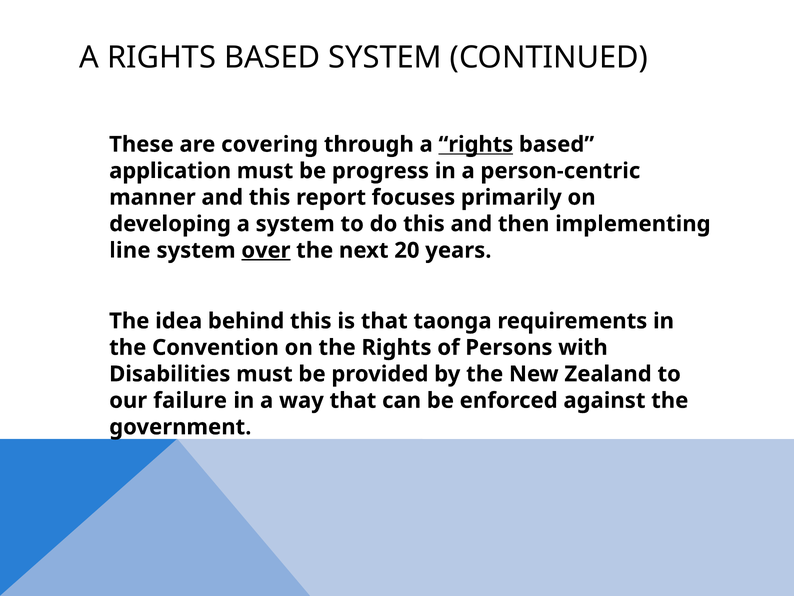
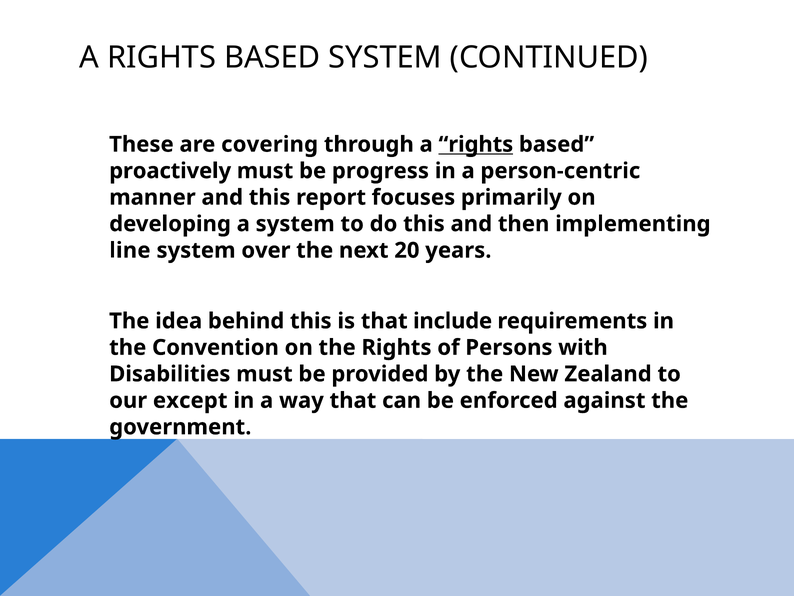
application: application -> proactively (170, 171)
over underline: present -> none (266, 250)
taonga: taonga -> include (453, 321)
failure: failure -> except (190, 400)
